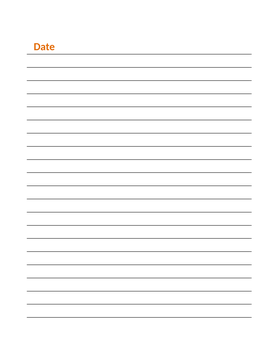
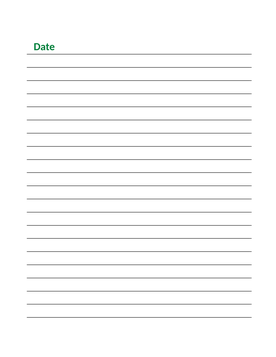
Date colour: orange -> green (44, 47)
